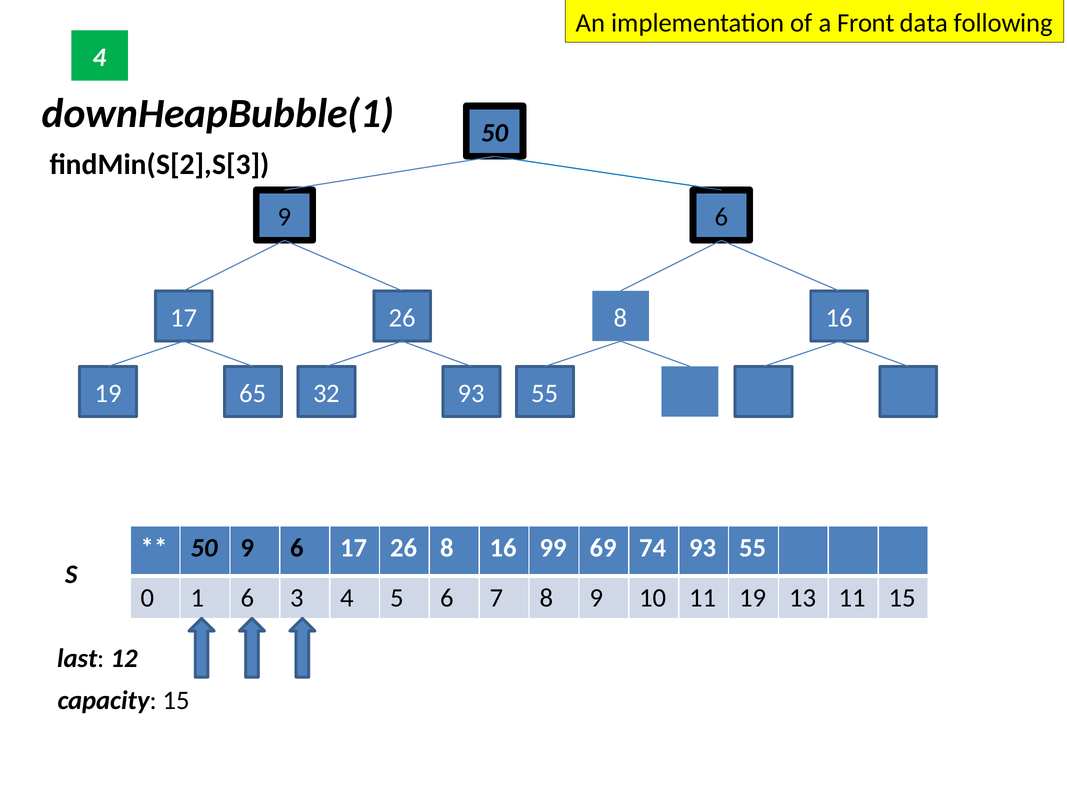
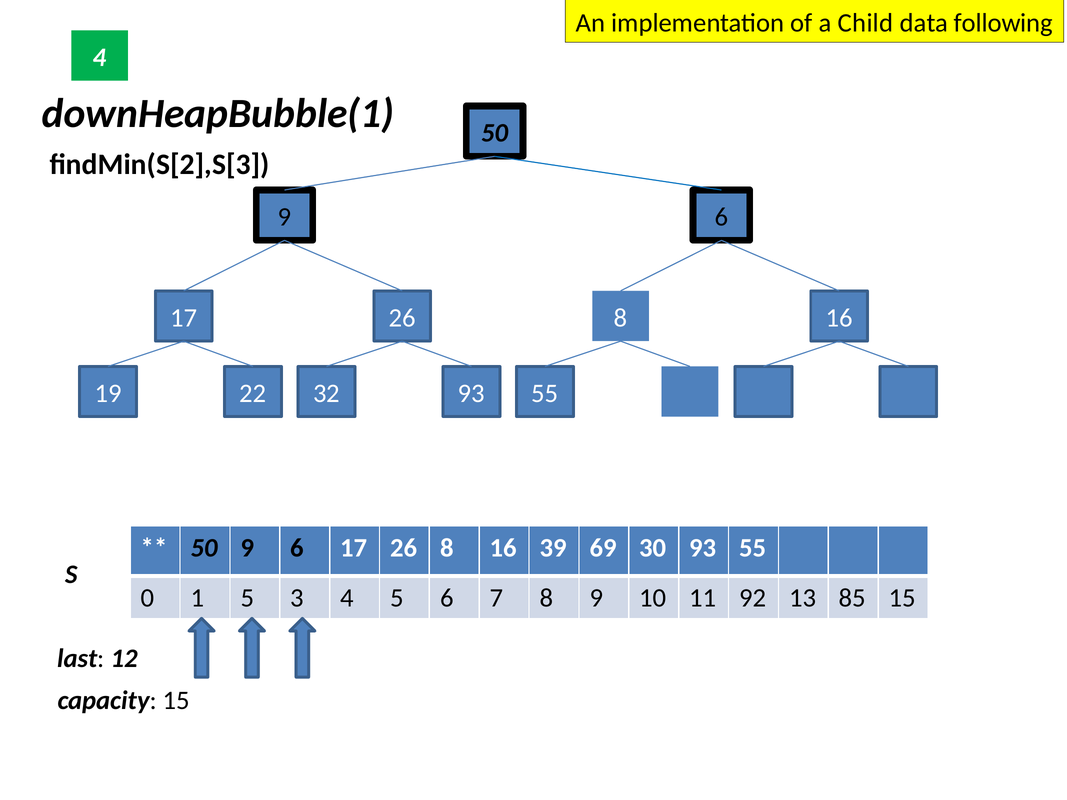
Front: Front -> Child (866, 23)
65: 65 -> 22 (253, 394)
99: 99 -> 39 (553, 548)
74: 74 -> 30 (653, 548)
1 6: 6 -> 5 (247, 598)
11 19: 19 -> 92 (753, 598)
13 11: 11 -> 85 (852, 598)
